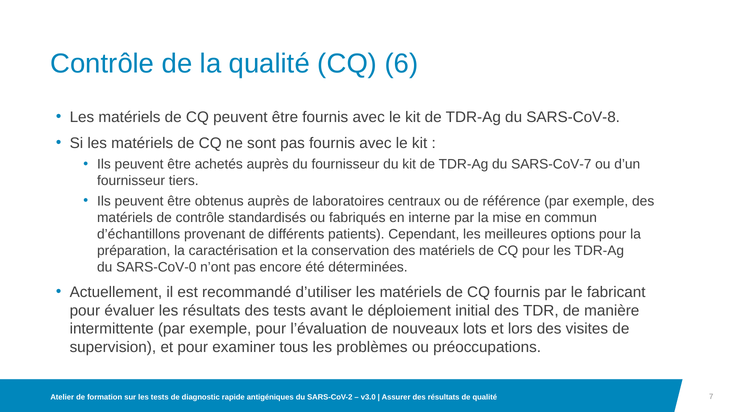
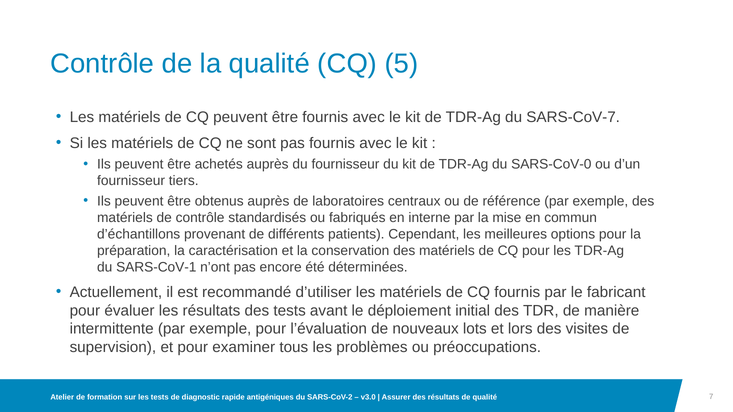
6: 6 -> 5 (401, 64)
SARS-CoV-8: SARS-CoV-8 -> SARS-CoV-7 (573, 117)
SARS-CoV-7: SARS-CoV-7 -> SARS-CoV-0 (551, 165)
SARS-CoV-0: SARS-CoV-0 -> SARS-CoV-1 (156, 267)
